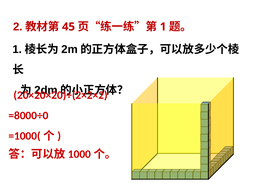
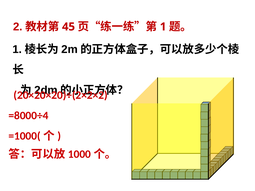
=8000÷0: =8000÷0 -> =8000÷4 (28, 116)
